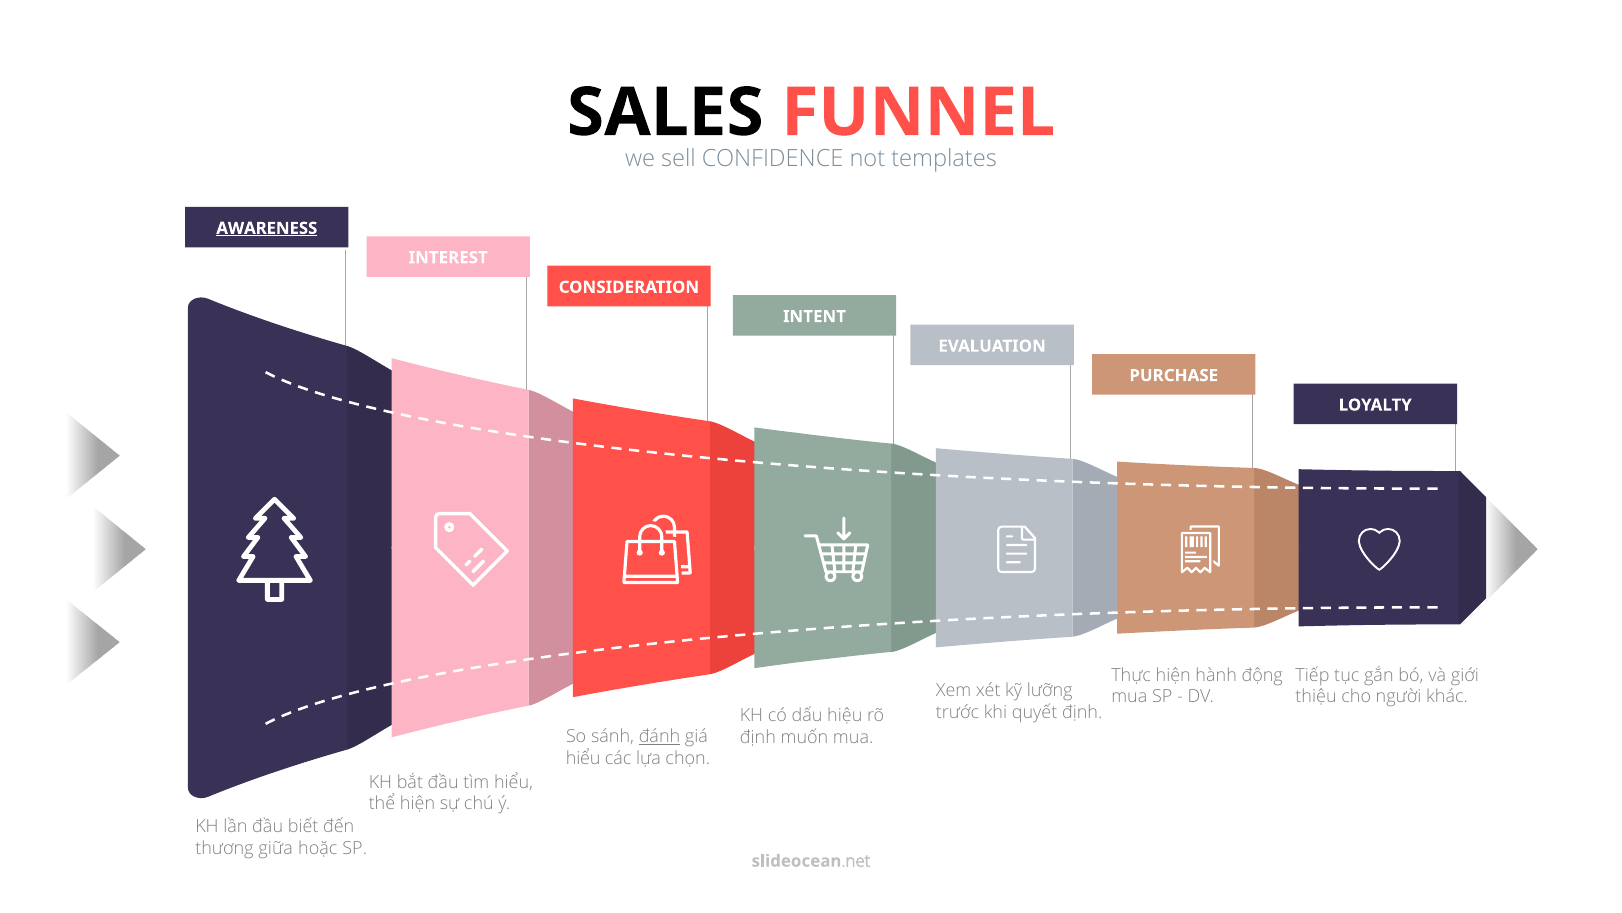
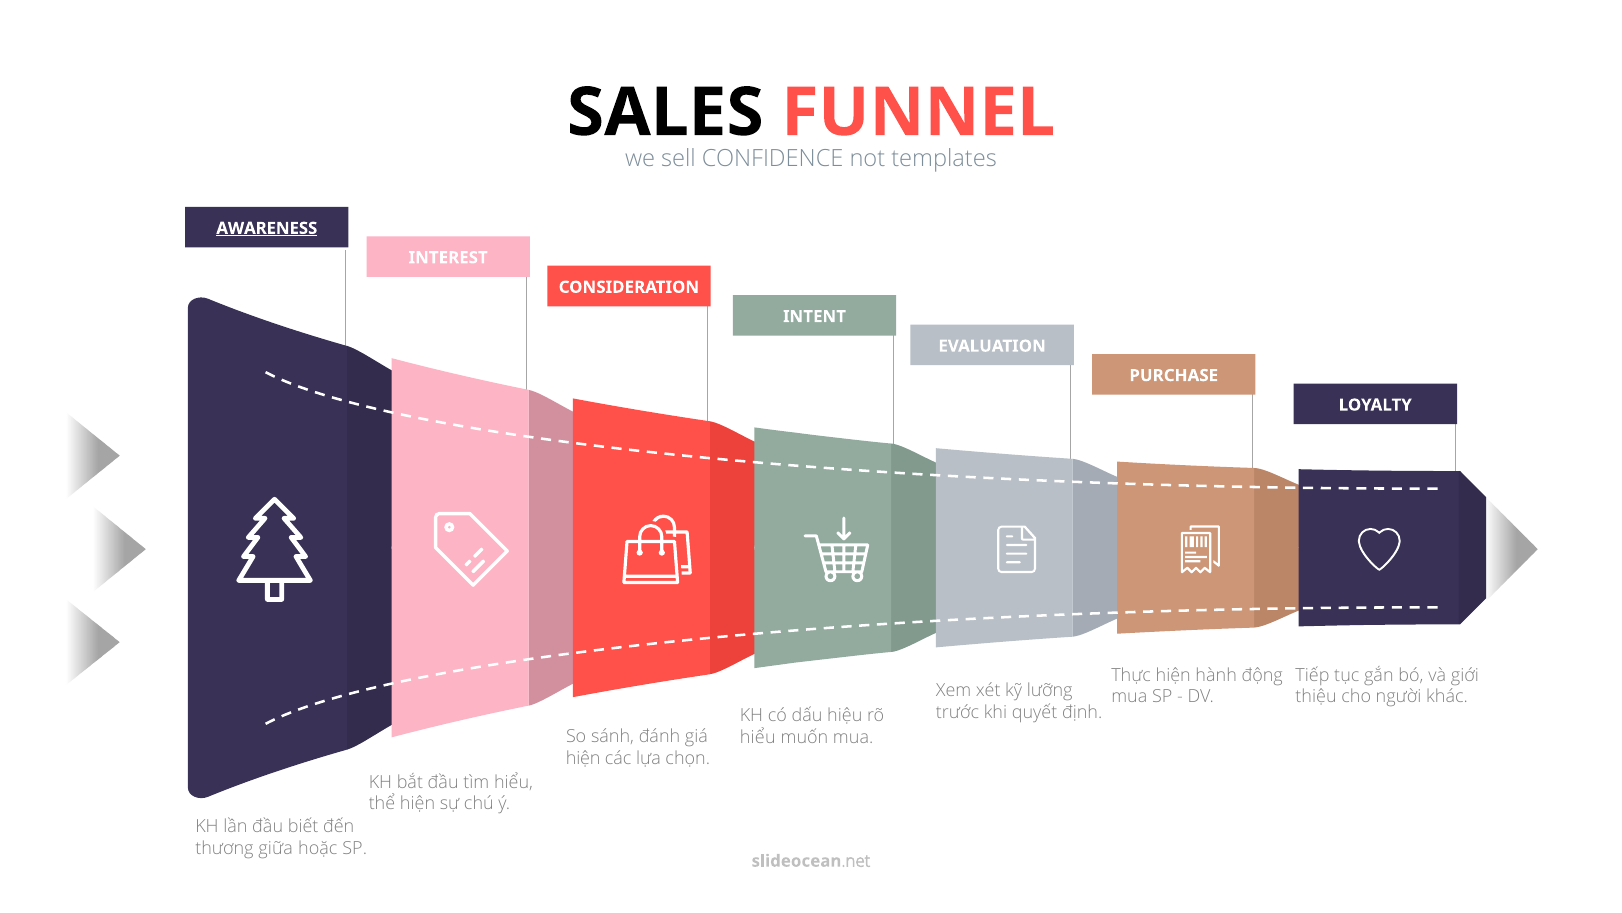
đánh underline: present -> none (659, 736)
định: định -> hiểu (758, 737)
hiểu: hiểu -> hiện (583, 758)
